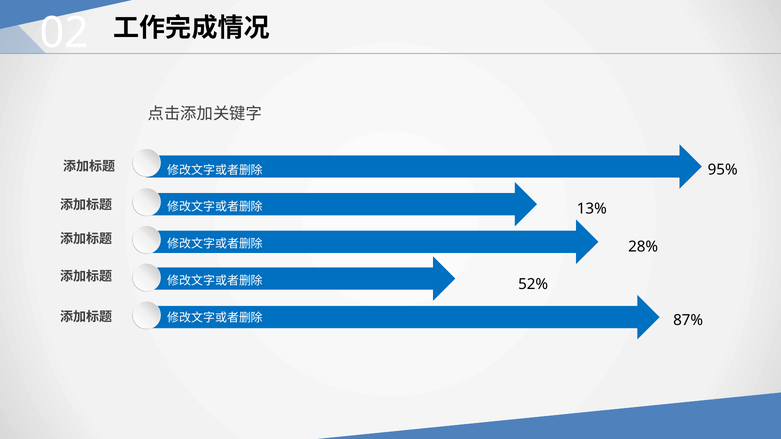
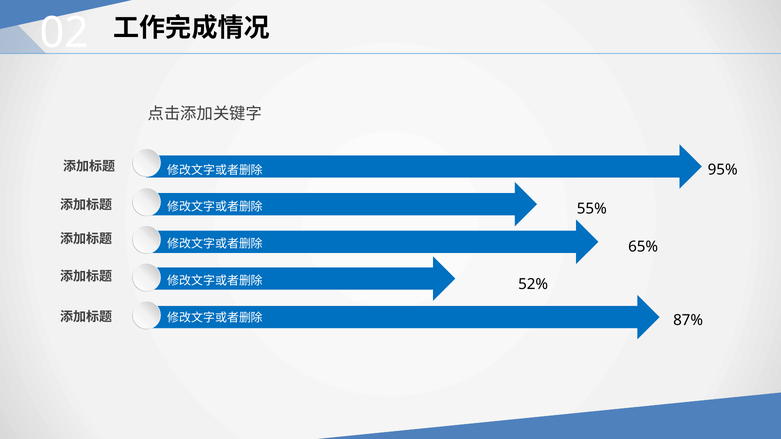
13%: 13% -> 55% (592, 209)
28%: 28% -> 65% (643, 247)
